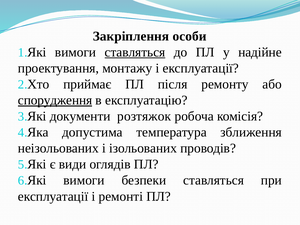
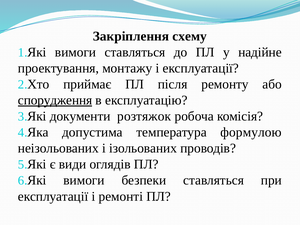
особи: особи -> схему (190, 36)
ставляться underline: present -> none (135, 52)
зближення: зближення -> формулою (251, 132)
